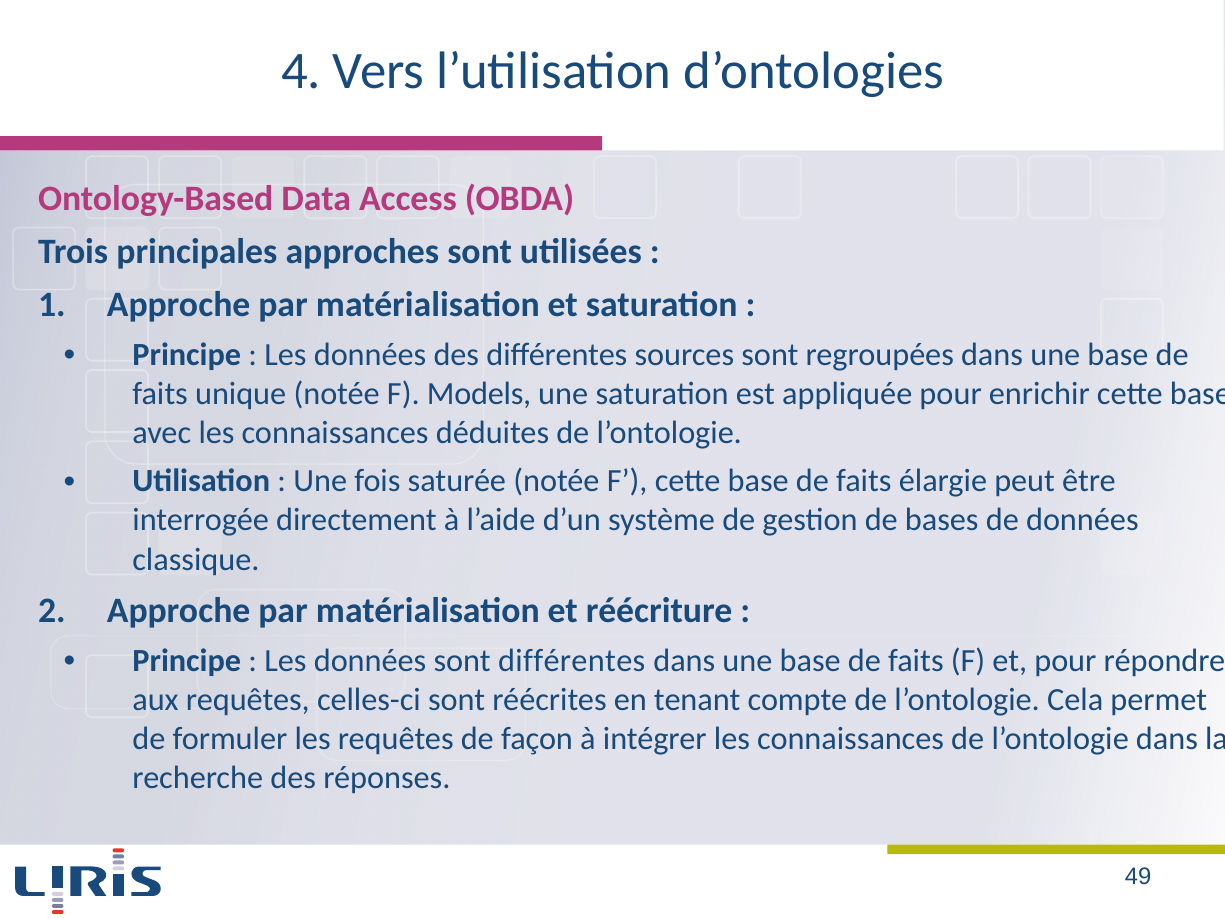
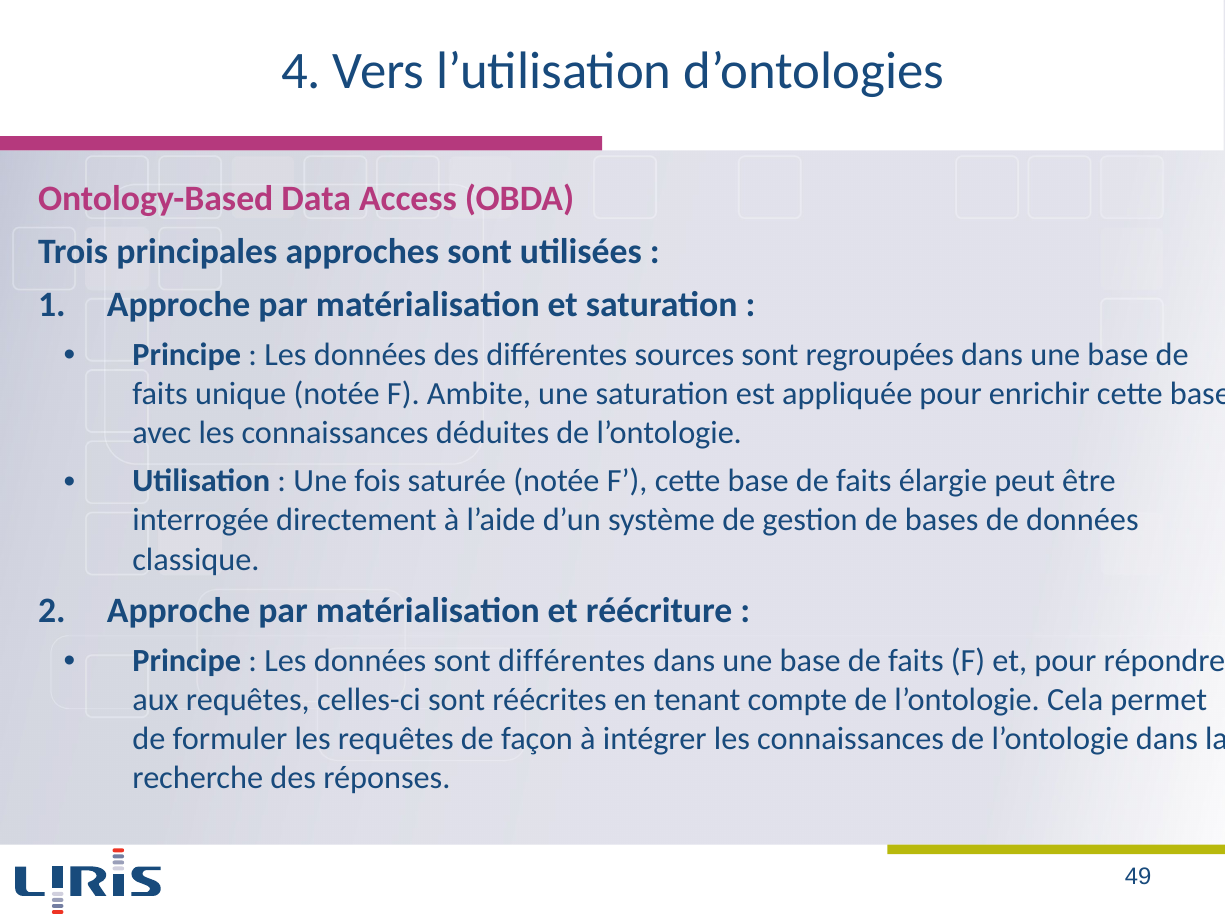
Models: Models -> Ambite (479, 394)
